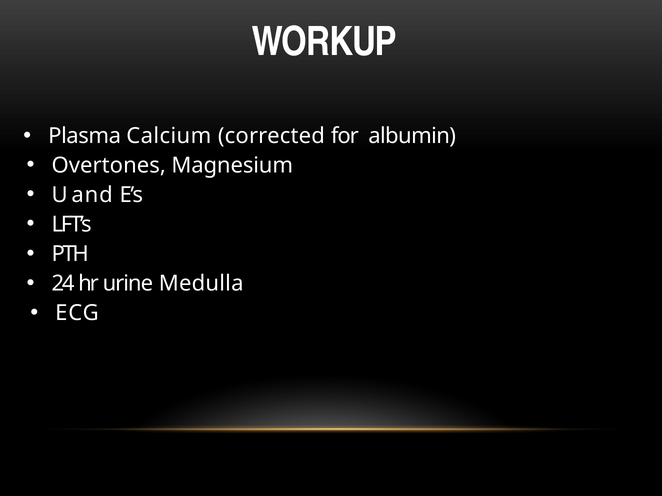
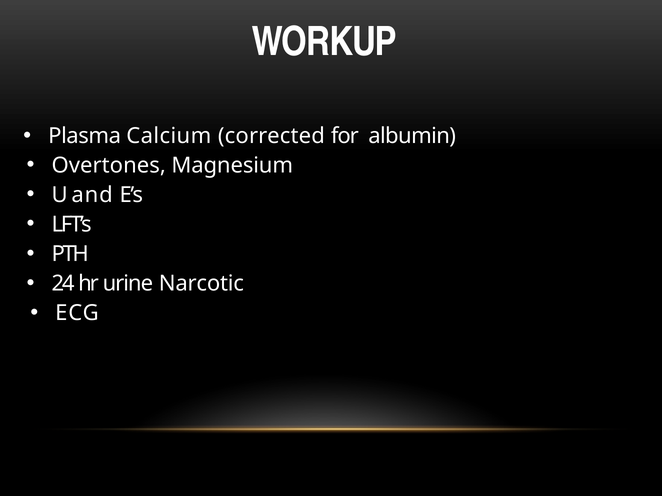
Medulla: Medulla -> Narcotic (201, 284)
